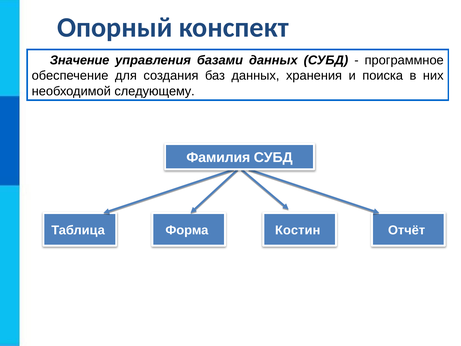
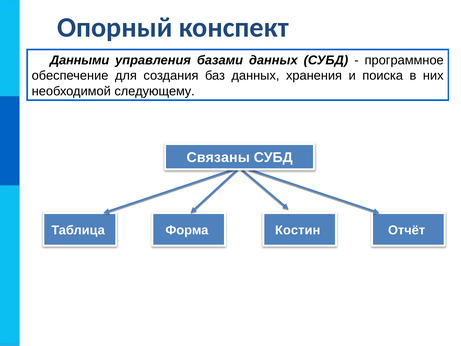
Значение: Значение -> Данными (80, 60)
Фамилия: Фамилия -> Связаны (218, 158)
